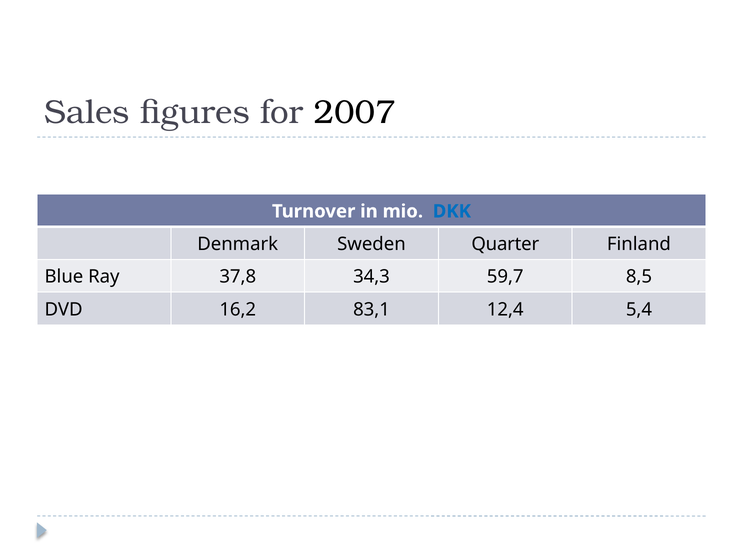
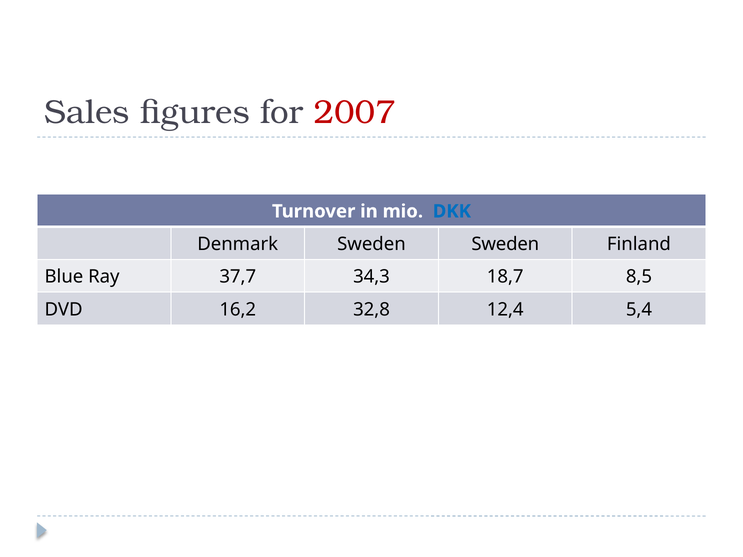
2007 colour: black -> red (355, 112)
Sweden Quarter: Quarter -> Sweden (505, 244)
37,8: 37,8 -> 37,7 (238, 277)
59,7: 59,7 -> 18,7 (505, 277)
83,1: 83,1 -> 32,8 (372, 310)
